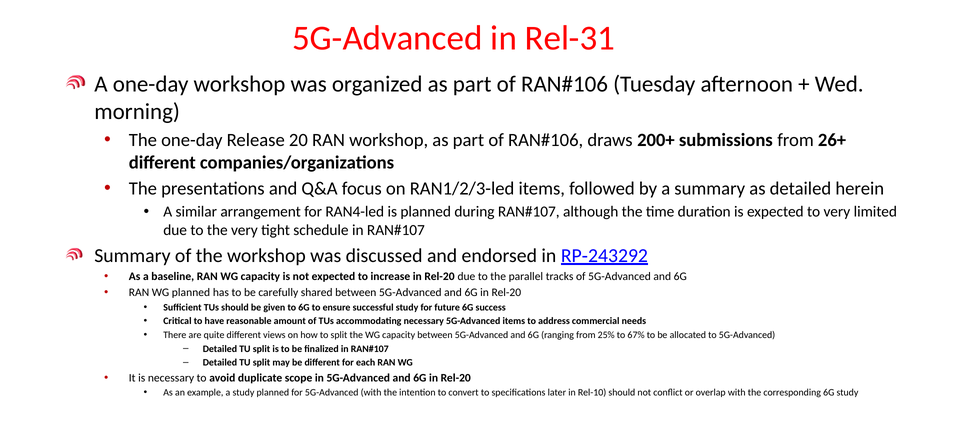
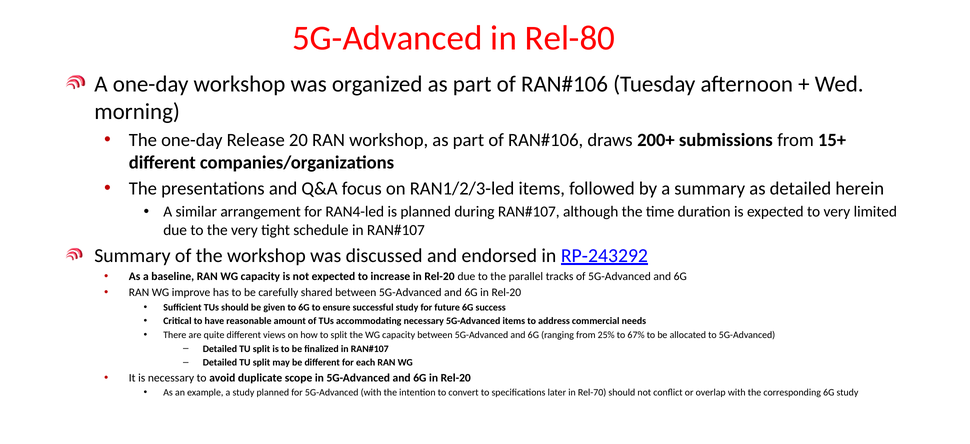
Rel-31: Rel-31 -> Rel-80 (570, 38)
26+: 26+ -> 15+ (832, 140)
WG planned: planned -> improve (191, 292)
Rel-10: Rel-10 -> Rel-70 (592, 392)
